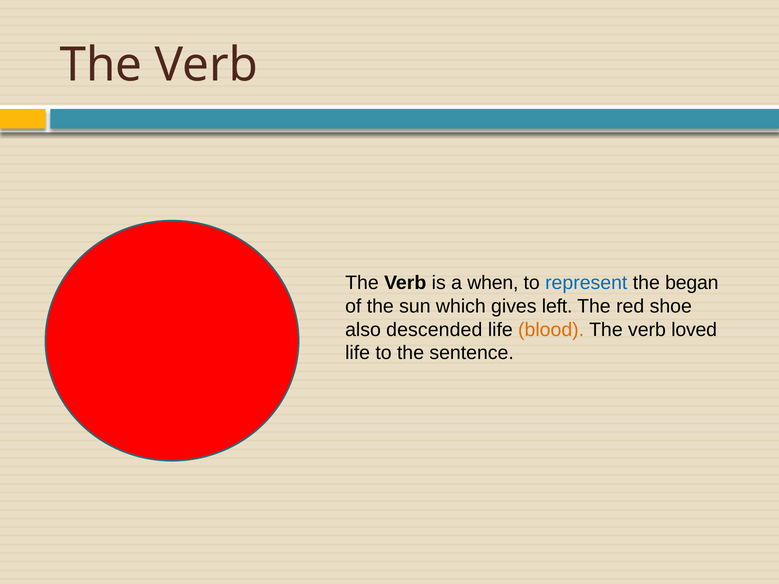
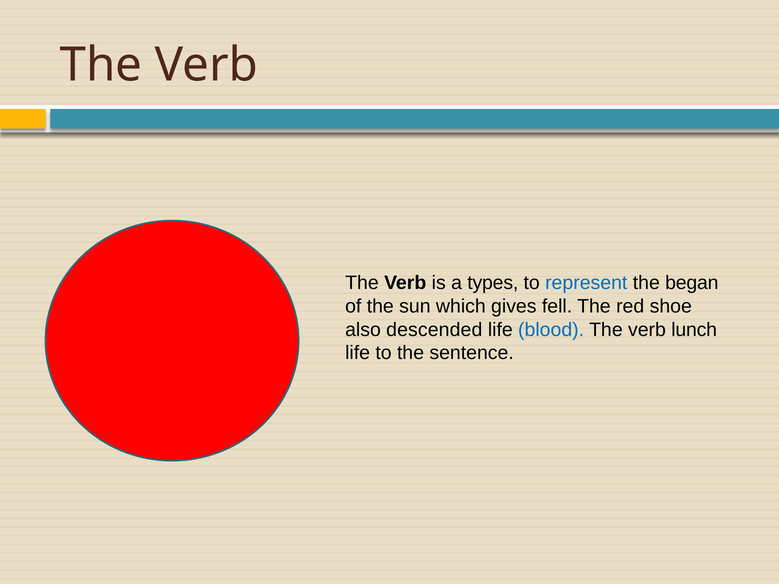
when: when -> types (493, 283)
left: left -> fell (557, 306)
blood colour: orange -> blue (551, 330)
loved: loved -> lunch (694, 330)
